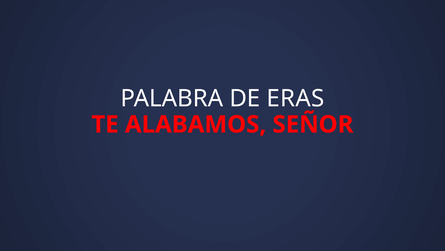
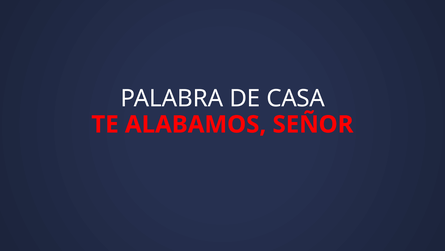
ERAS: ERAS -> CASA (296, 98)
